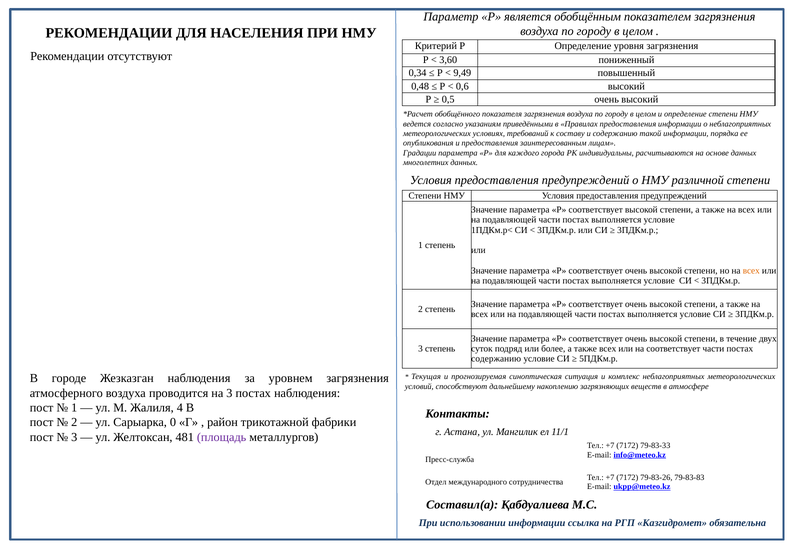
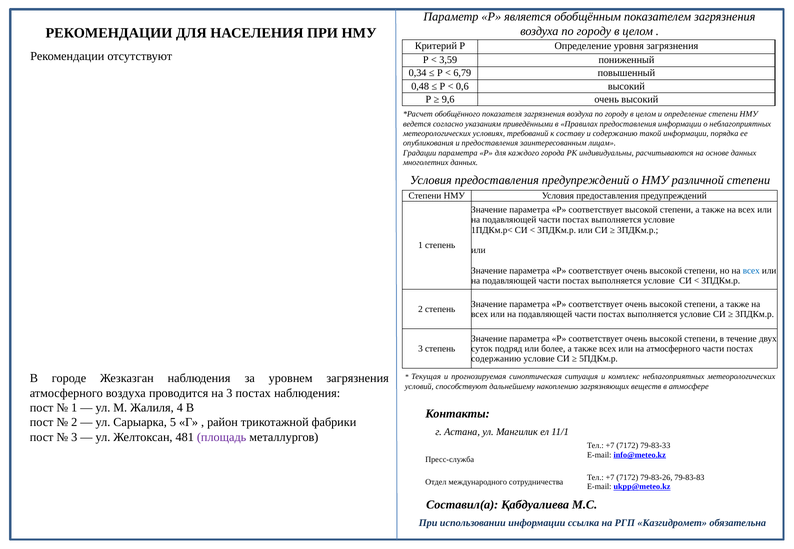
3,60: 3,60 -> 3,59 (448, 60)
9,49: 9,49 -> 6,79 (462, 73)
0,5: 0,5 -> 9,6 (448, 99)
всех colour: orange -> blue (751, 271)
на соответствует: соответствует -> атмосферного (673, 349)
0: 0 -> 5 (173, 423)
